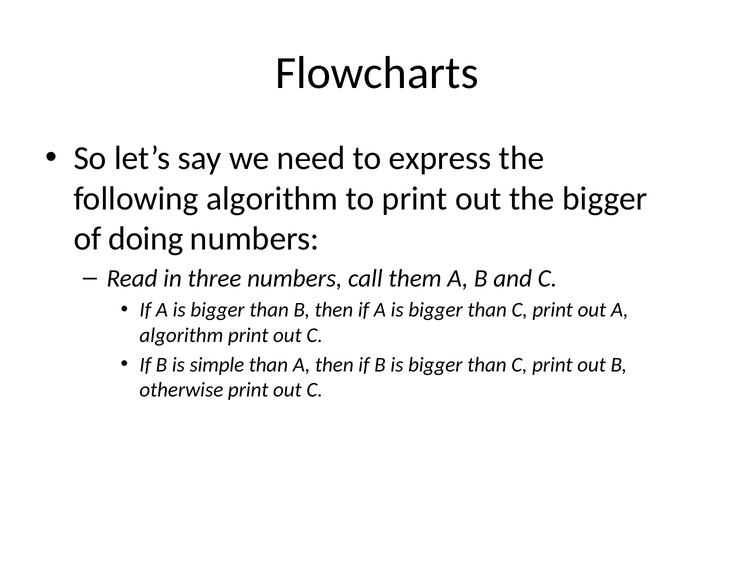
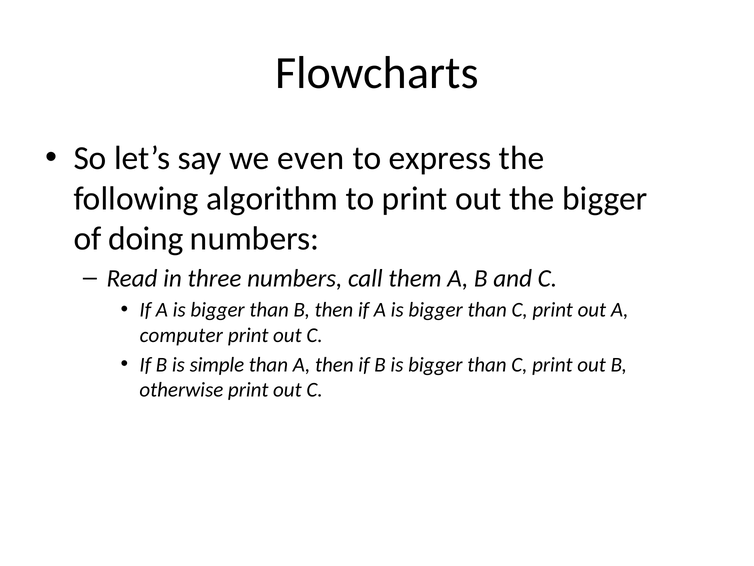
need: need -> even (311, 158)
algorithm: algorithm -> computer (181, 335)
